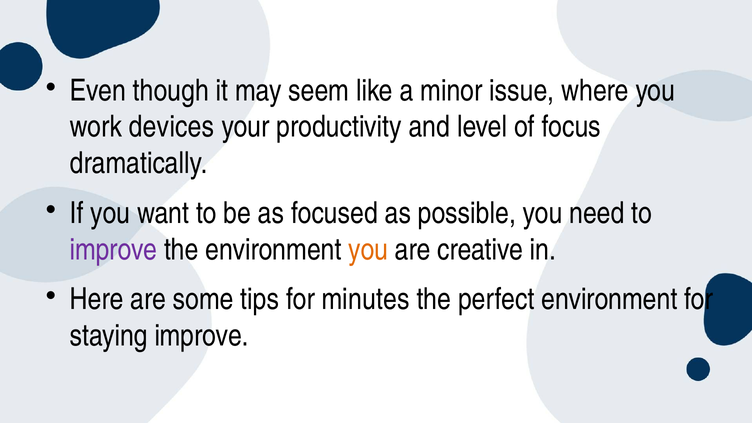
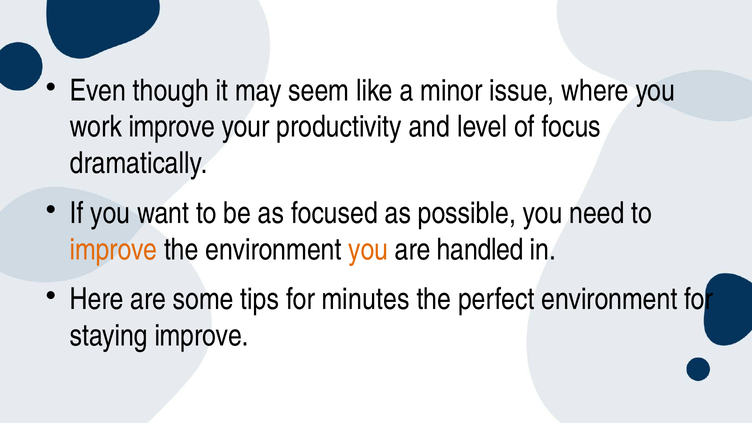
work devices: devices -> improve (172, 127)
improve colour: purple -> orange (114, 250)
creative: creative -> handled (480, 250)
